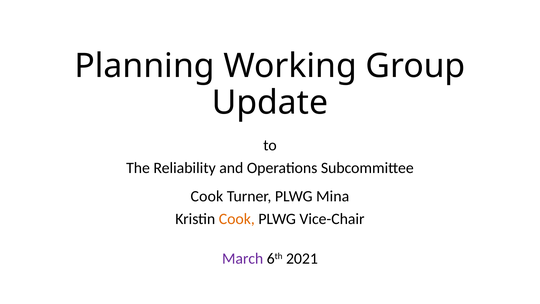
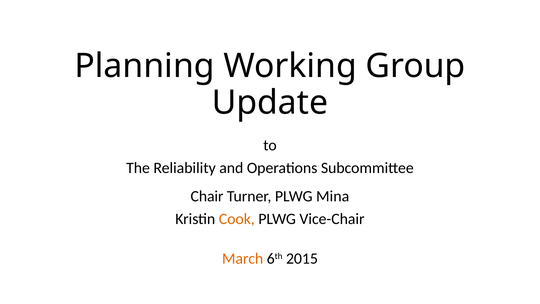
Cook: Cook -> Chair (207, 196)
March colour: purple -> orange (243, 258)
2021: 2021 -> 2015 (302, 258)
